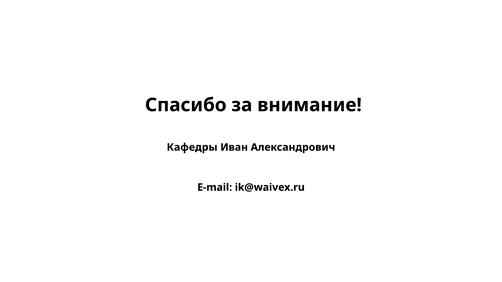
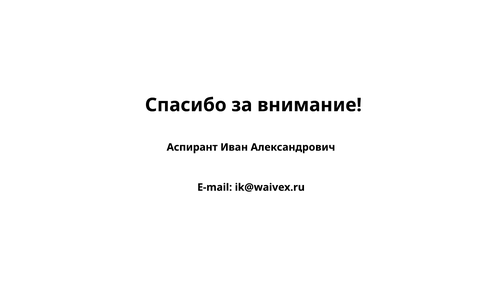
Кафедры: Кафедры -> Аспирант (192, 147)
